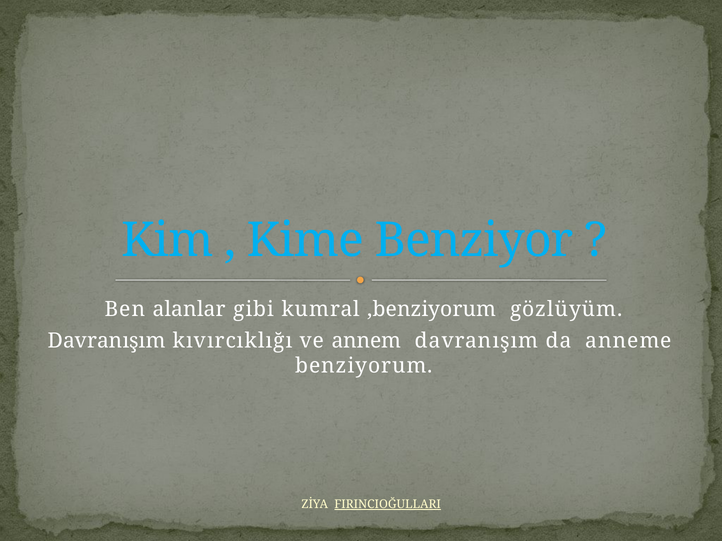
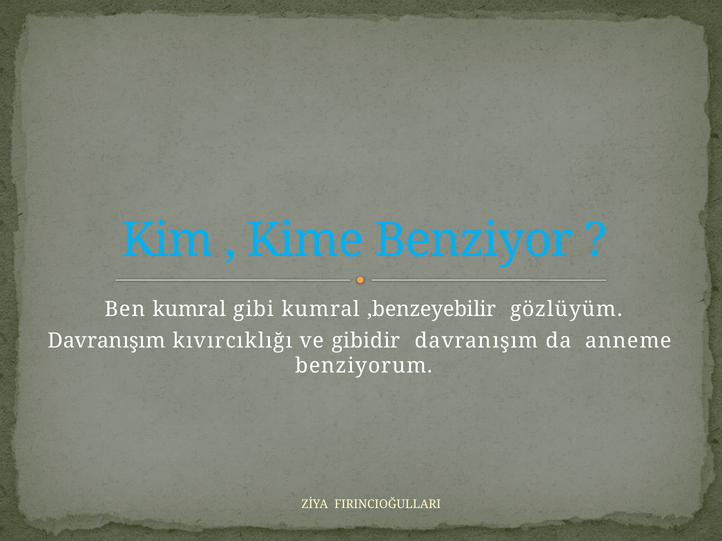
Ben alanlar: alanlar -> kumral (189, 310)
,benziyorum: ,benziyorum -> ,benzeyebilir (432, 310)
annem: annem -> gibidir (366, 341)
FIRINCIOĞULLARI underline: present -> none (388, 505)
